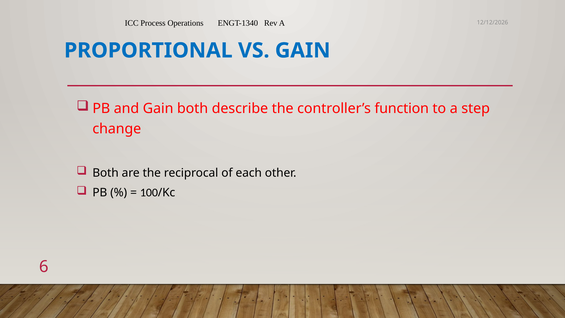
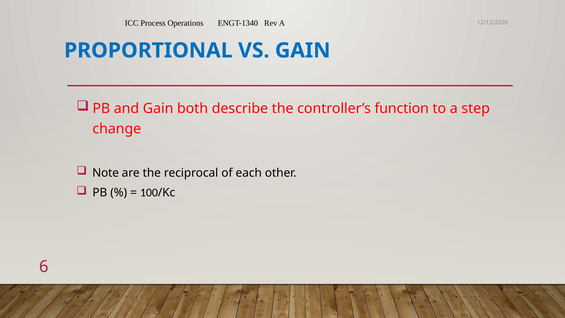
Both: Both -> Note (106, 173)
